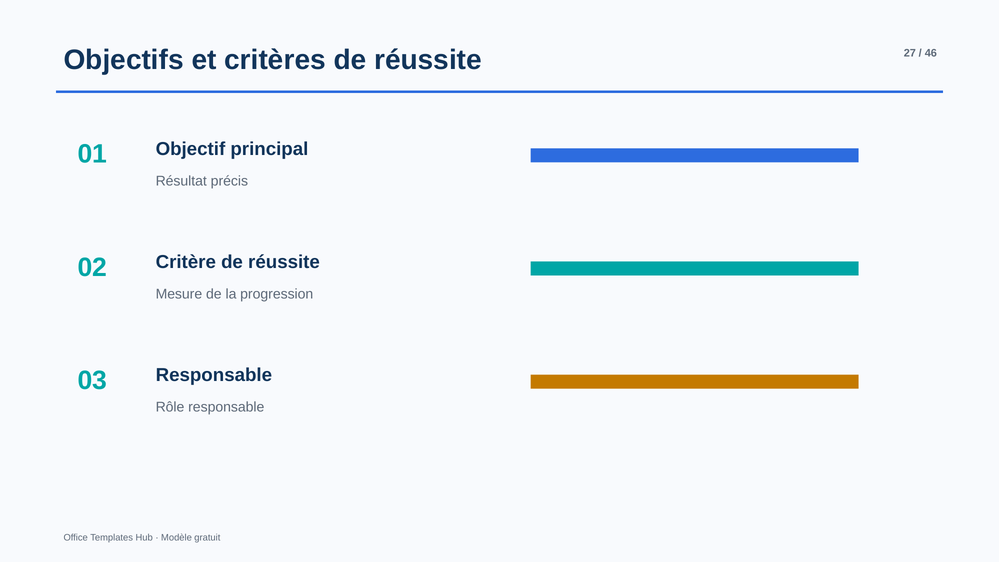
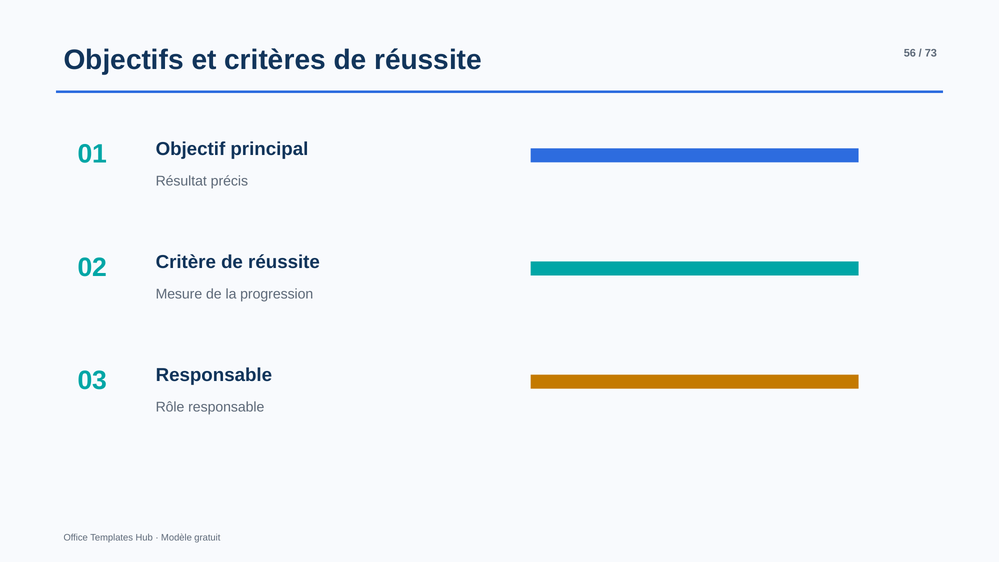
27: 27 -> 56 (910, 53)
46: 46 -> 73 (931, 53)
